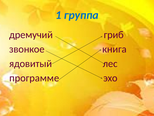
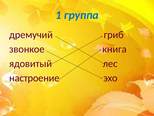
программе: программе -> настроение (34, 78)
